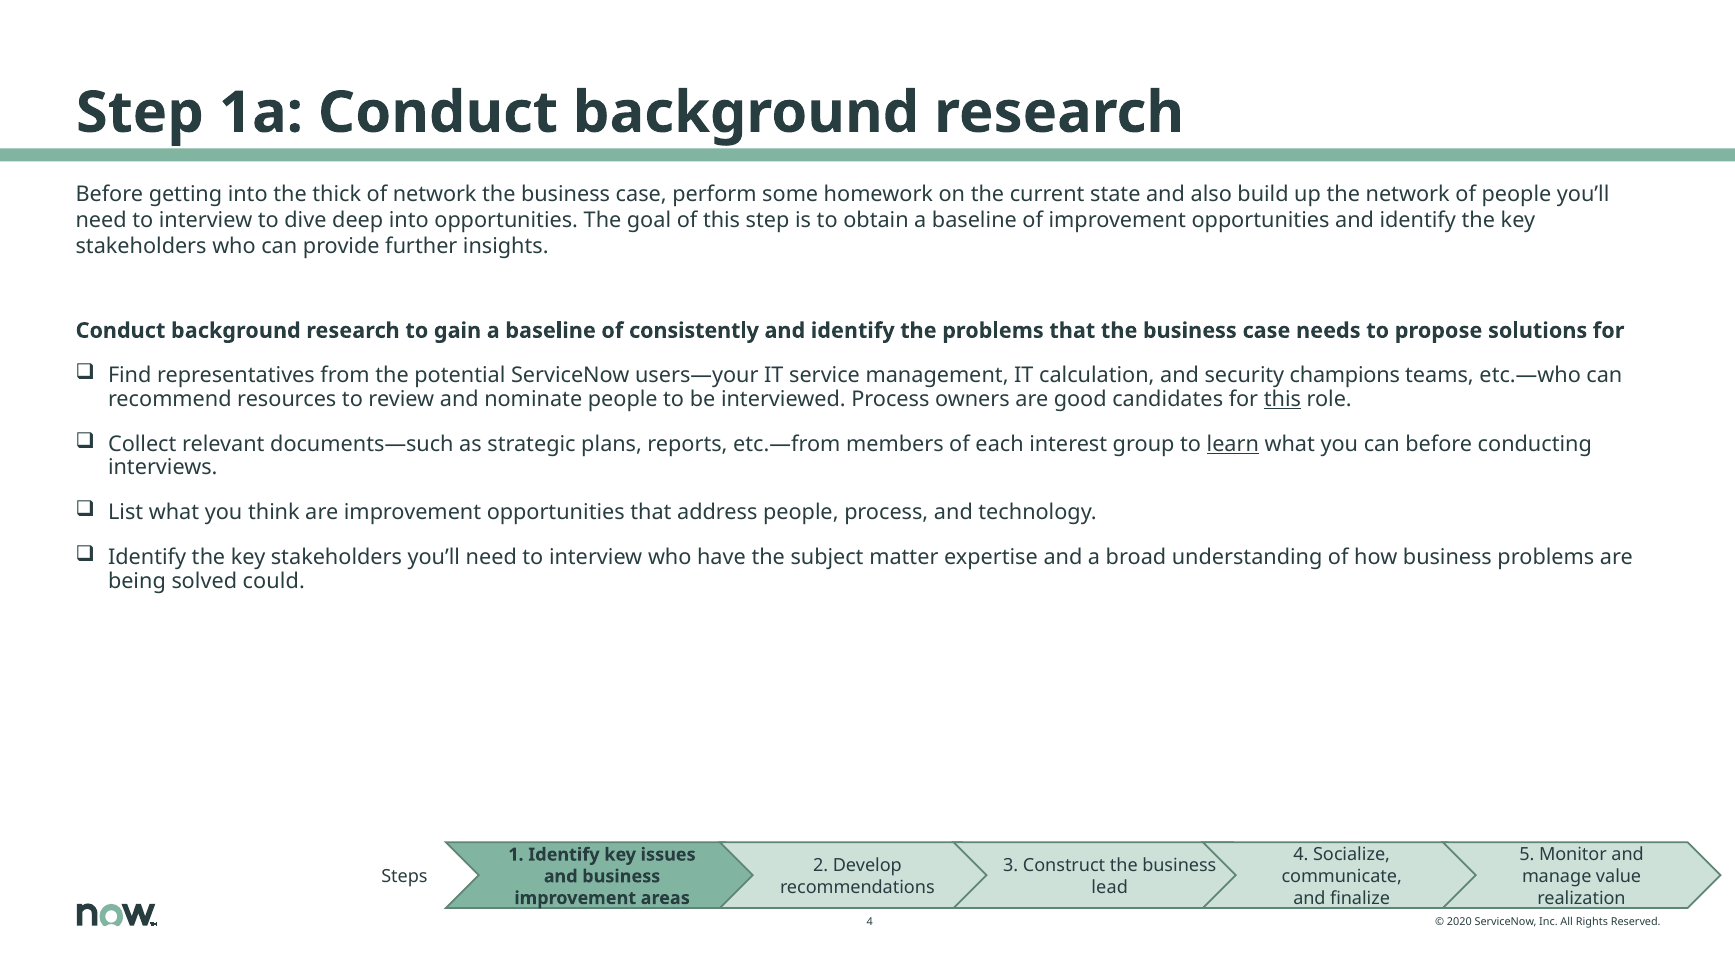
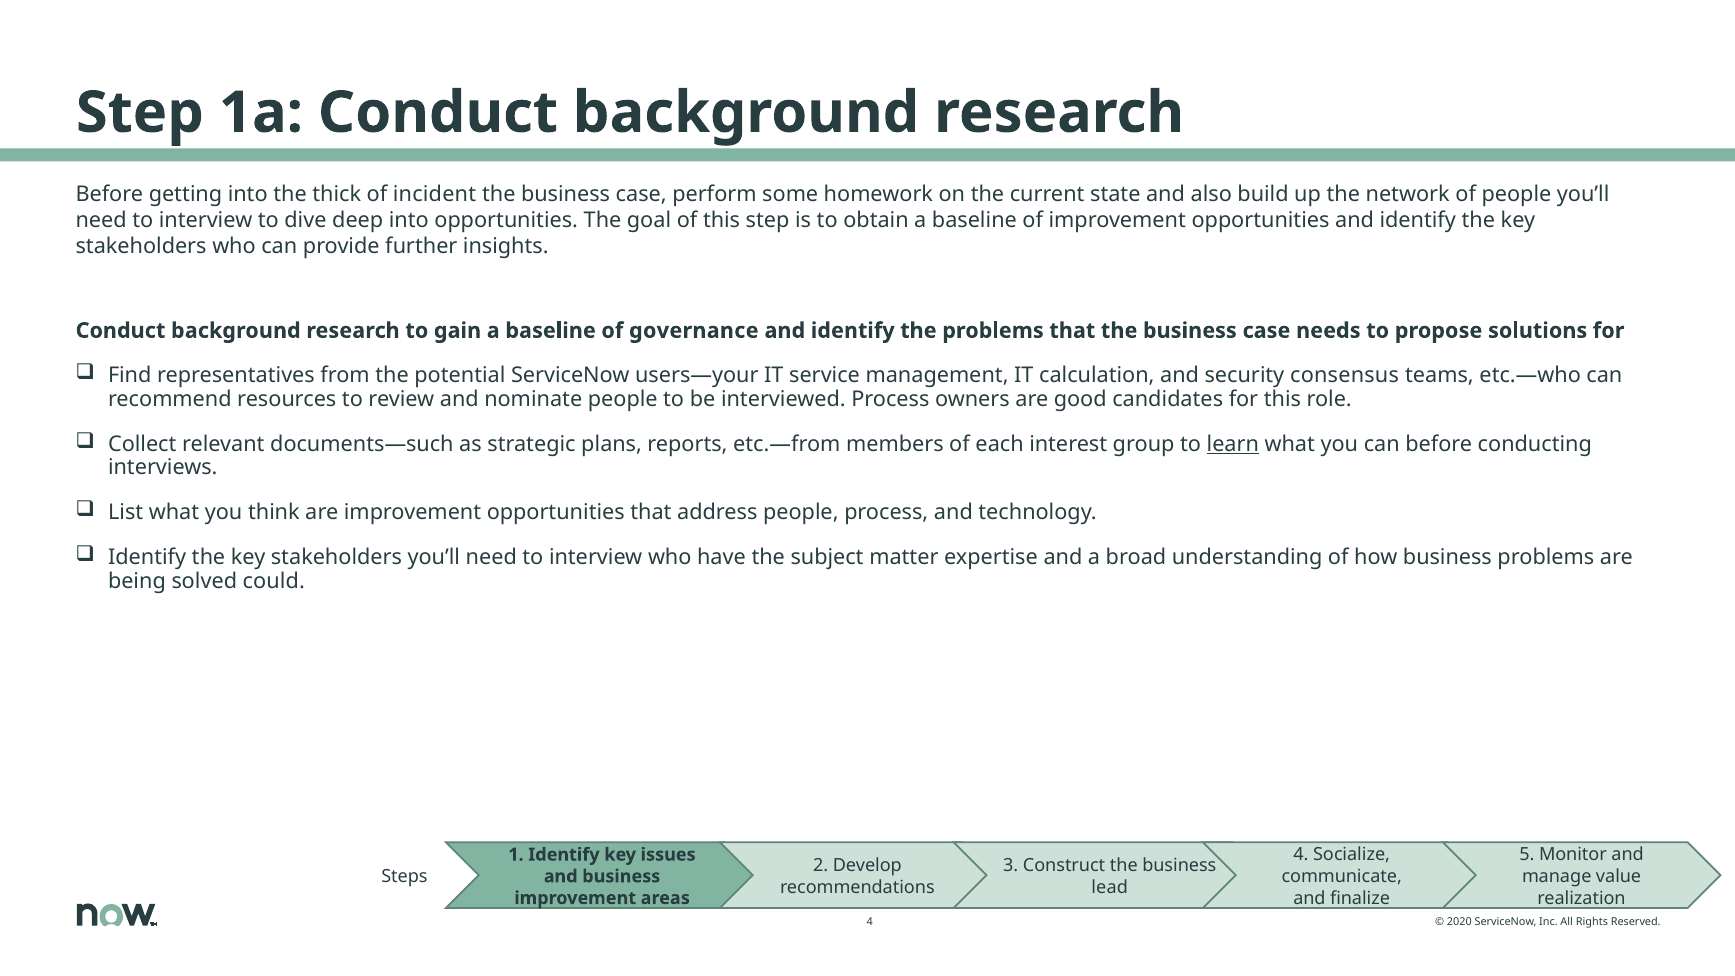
of network: network -> incident (435, 194)
consistently: consistently -> governance (694, 331)
champions: champions -> consensus (1345, 376)
this underline: present -> none (1282, 399)
